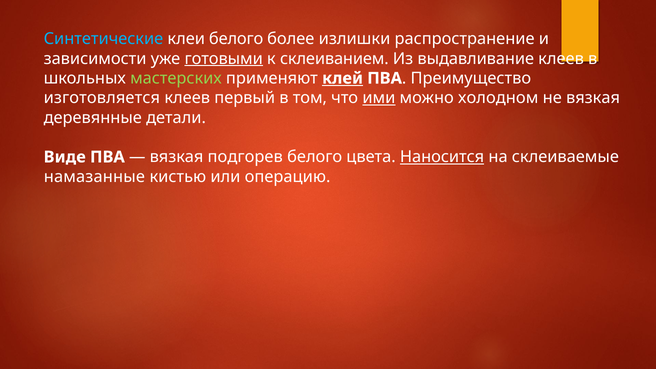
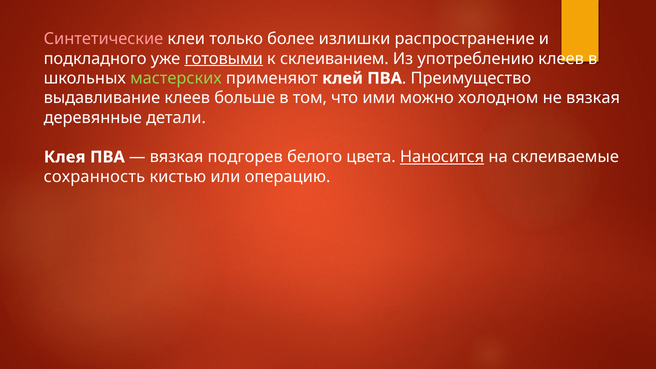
Синтетические colour: light blue -> pink (103, 39)
клеи белого: белого -> только (236, 39)
зависимости: зависимости -> подкладного (95, 59)
выдавливание: выдавливание -> употреблению (476, 59)
клей underline: present -> none (343, 78)
изготовляется: изготовляется -> выдавливание (102, 98)
первый: первый -> больше (245, 98)
ими underline: present -> none (379, 98)
Виде: Виде -> Клея (65, 157)
намазанные: намазанные -> сохранность (94, 177)
